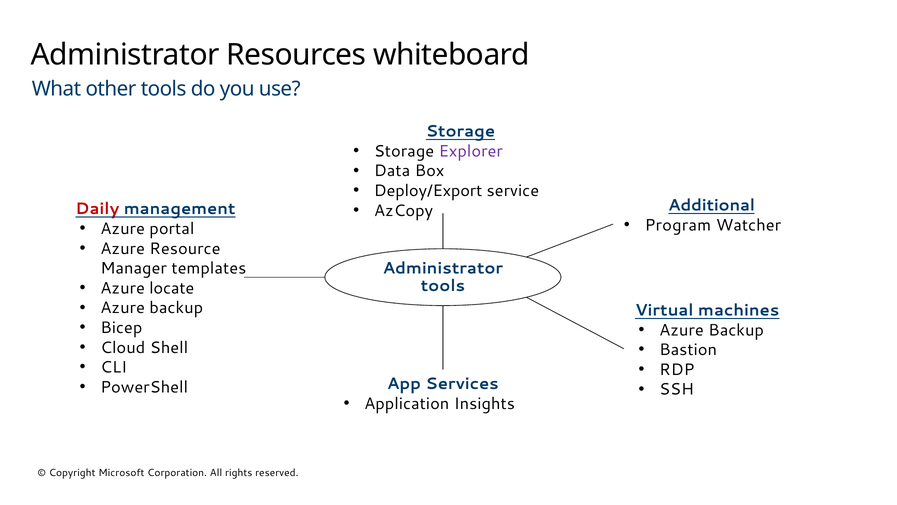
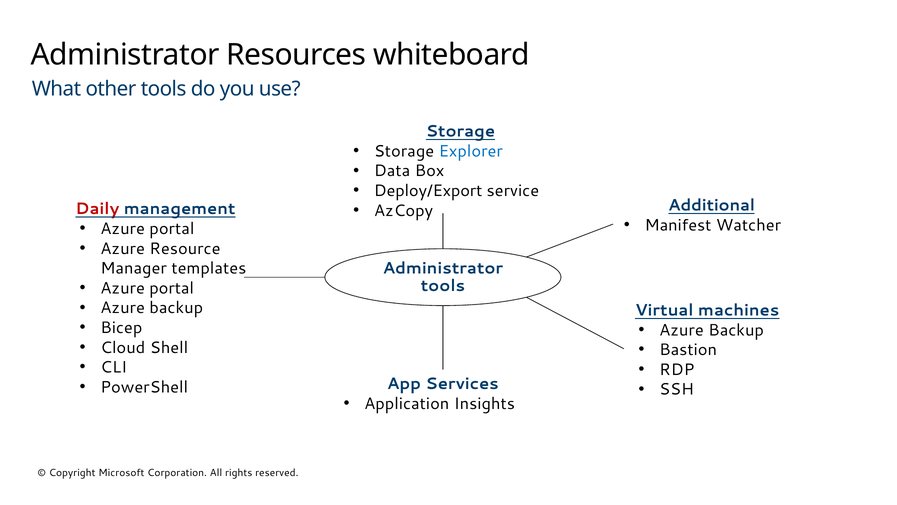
Explorer colour: purple -> blue (471, 151)
Program: Program -> Manifest (678, 225)
locate: locate -> portal (172, 288)
